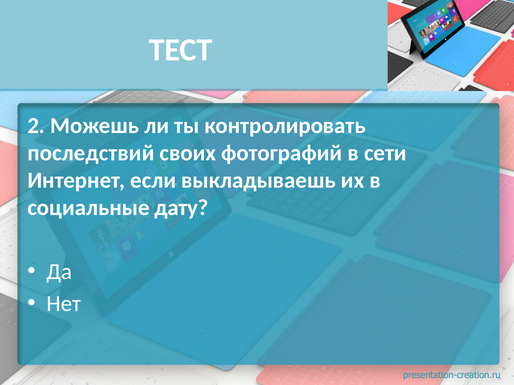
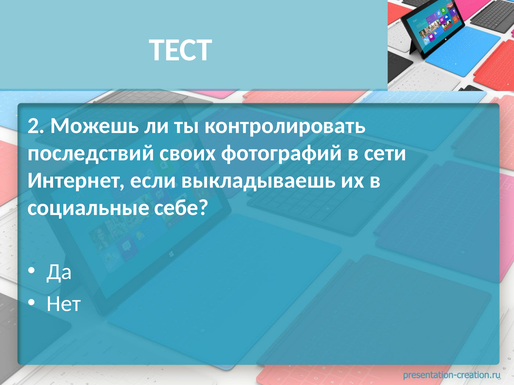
дату: дату -> себе (181, 208)
